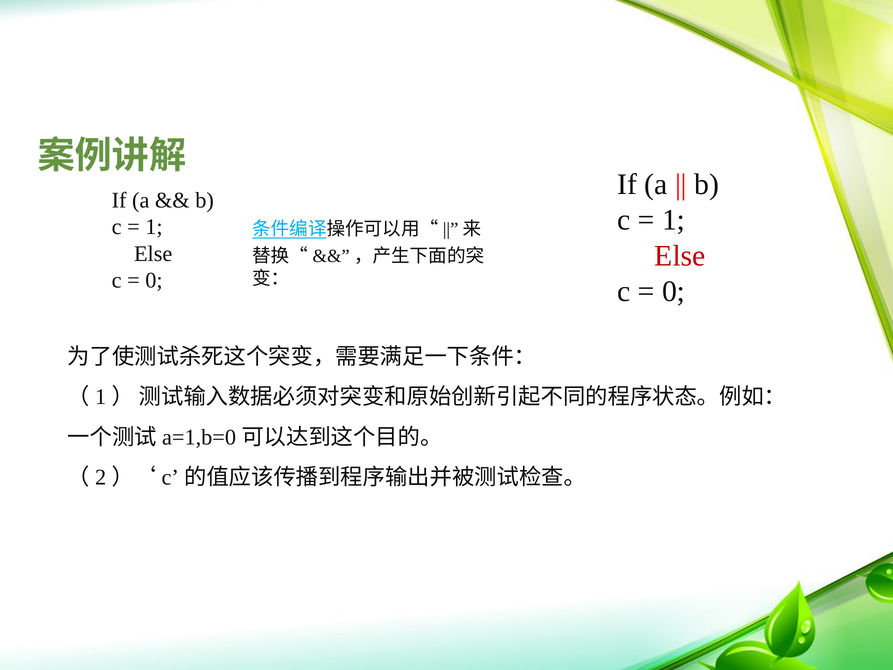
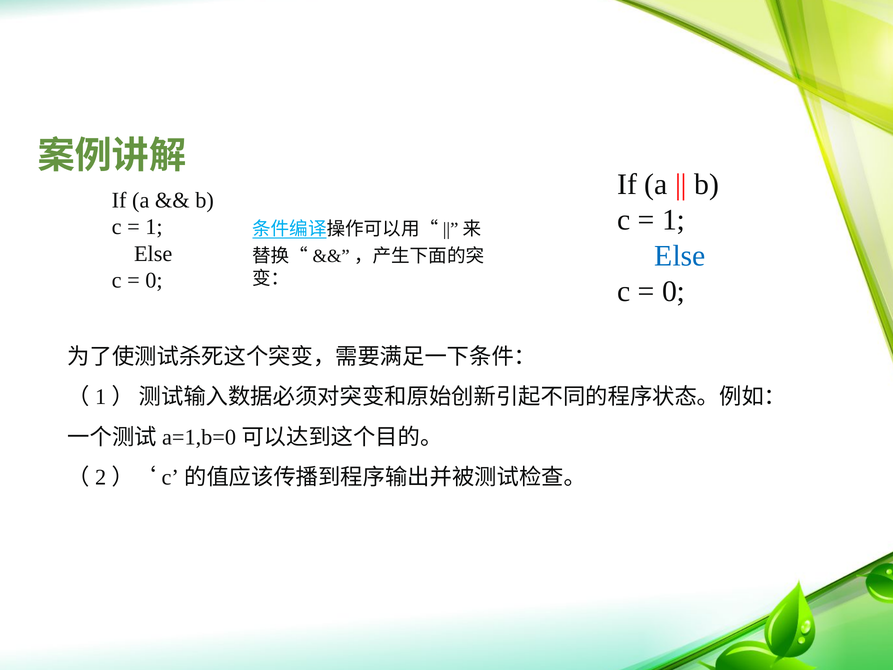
Else colour: red -> blue (680, 256)
